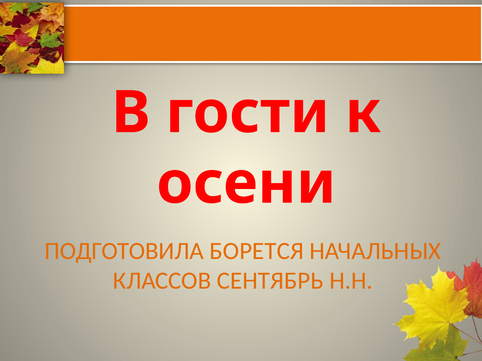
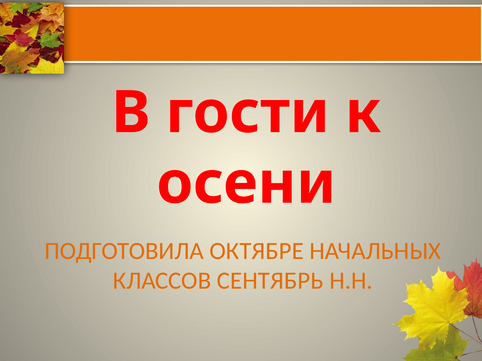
БОРЕТСЯ: БОРЕТСЯ -> ОКТЯБРЕ (257, 251)
